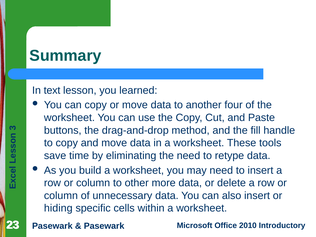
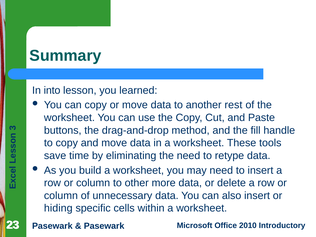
text: text -> into (52, 90)
four: four -> rest (233, 105)
